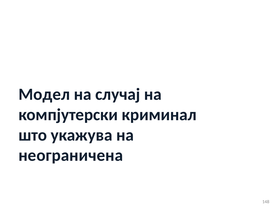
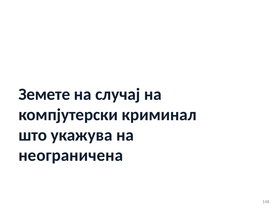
Модел: Модел -> Земете (44, 94)
